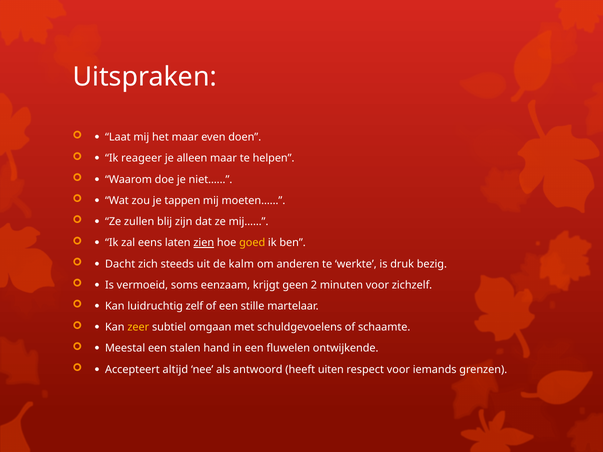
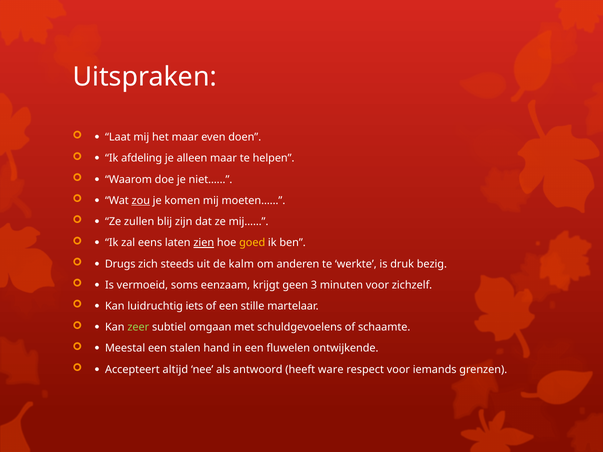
reageer: reageer -> afdeling (142, 158)
zou underline: none -> present (141, 201)
tappen: tappen -> komen (182, 201)
Dacht: Dacht -> Drugs (120, 264)
2: 2 -> 3 (314, 285)
zelf: zelf -> iets (194, 306)
zeer colour: yellow -> light green (138, 327)
uiten: uiten -> ware (331, 370)
